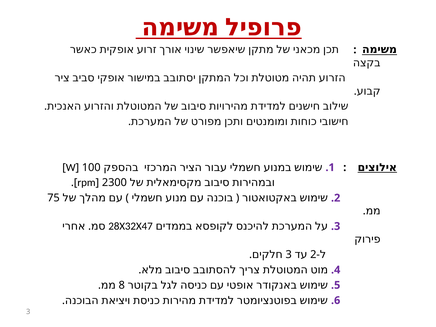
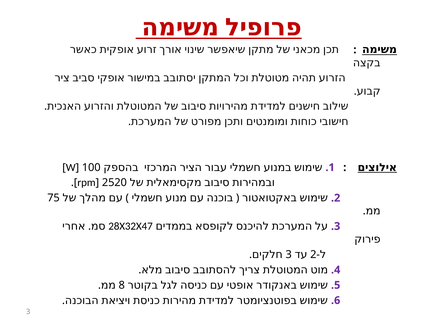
2300: 2300 -> 2520 (114, 183)
